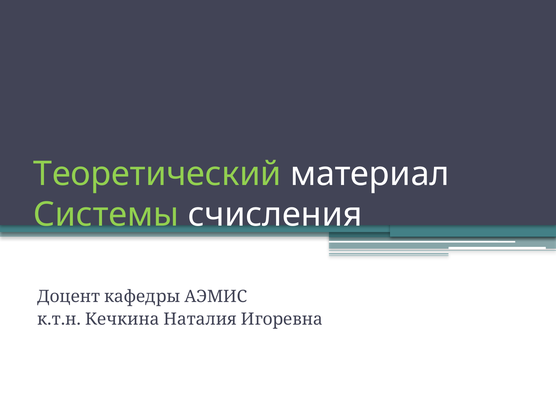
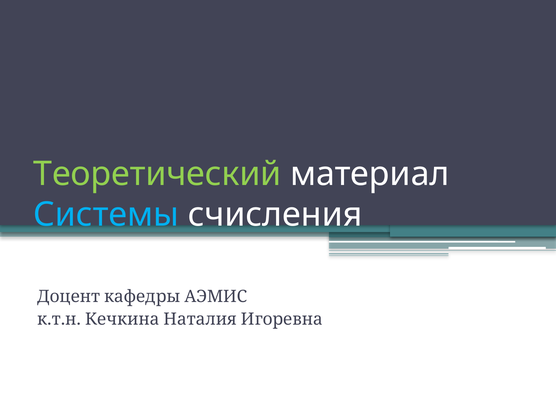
Системы colour: light green -> light blue (106, 215)
